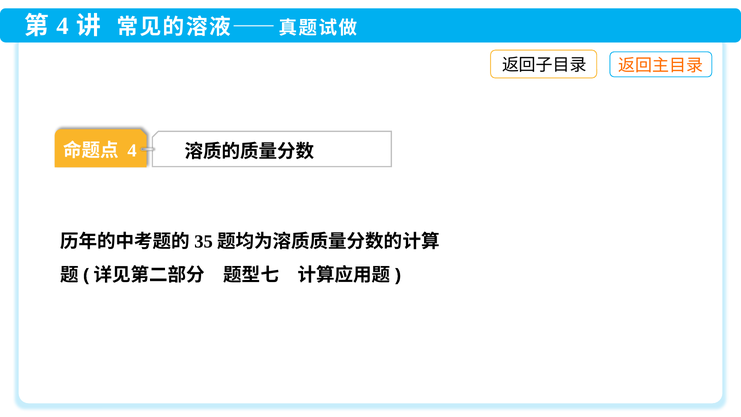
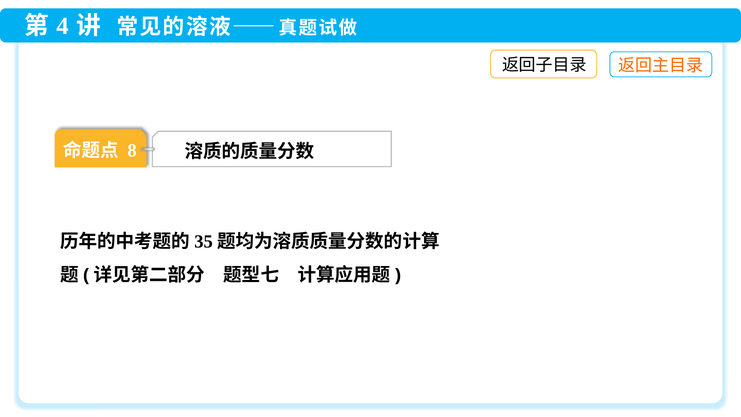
4: 4 -> 8 (132, 150)
